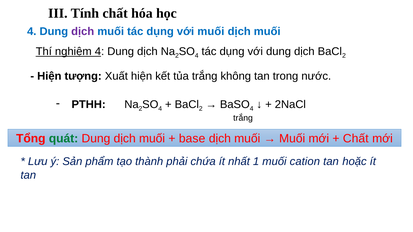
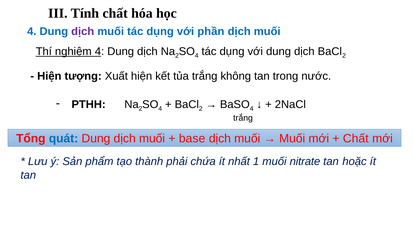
với muối: muối -> phần (211, 31)
quát colour: green -> blue (64, 139)
cation: cation -> nitrate (305, 162)
